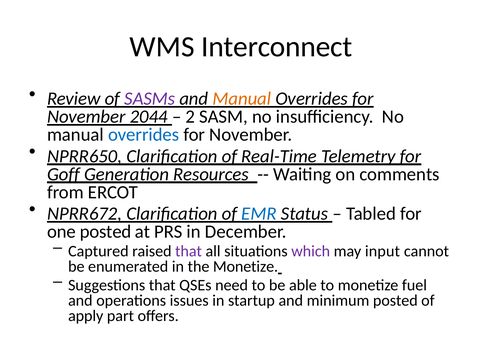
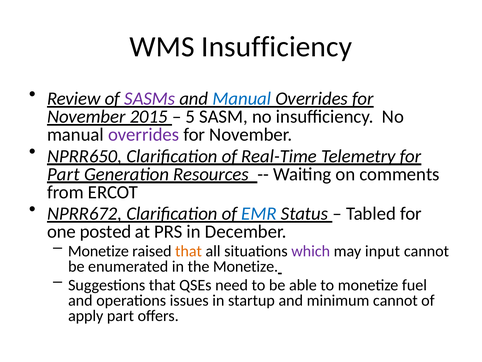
WMS Interconnect: Interconnect -> Insufficiency (277, 47)
Manual colour: orange -> blue (242, 99)
2044: 2044 -> 2015 (149, 117)
2: 2 -> 5 (190, 117)
overrides colour: blue -> purple (144, 135)
Goff: Goff -> Part (63, 174)
Captured: Captured -> Monetize (98, 251)
that colour: purple -> orange (189, 251)
minimum posted: posted -> cannot (395, 300)
